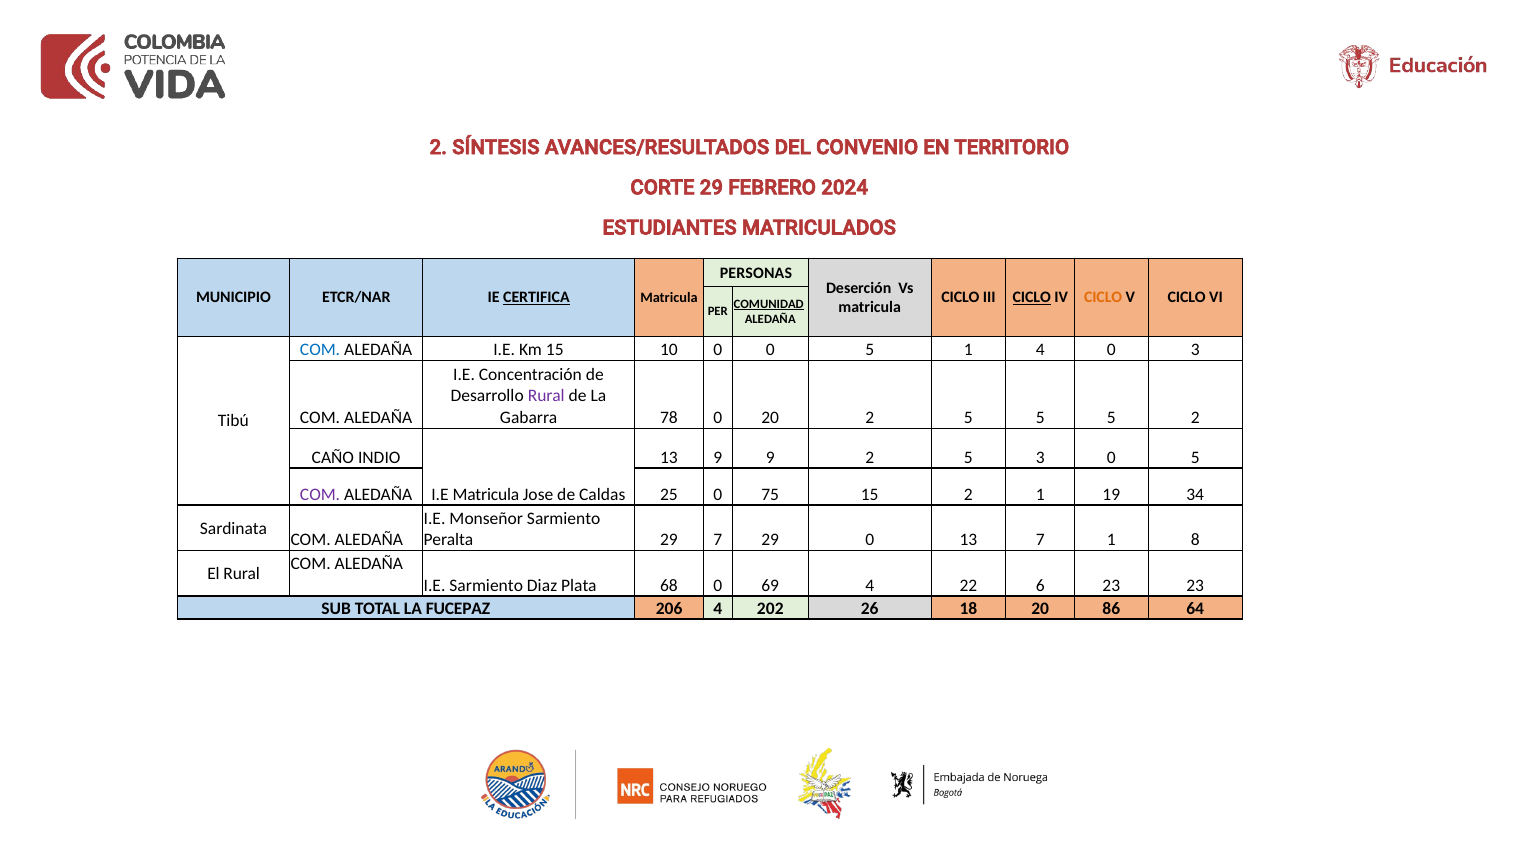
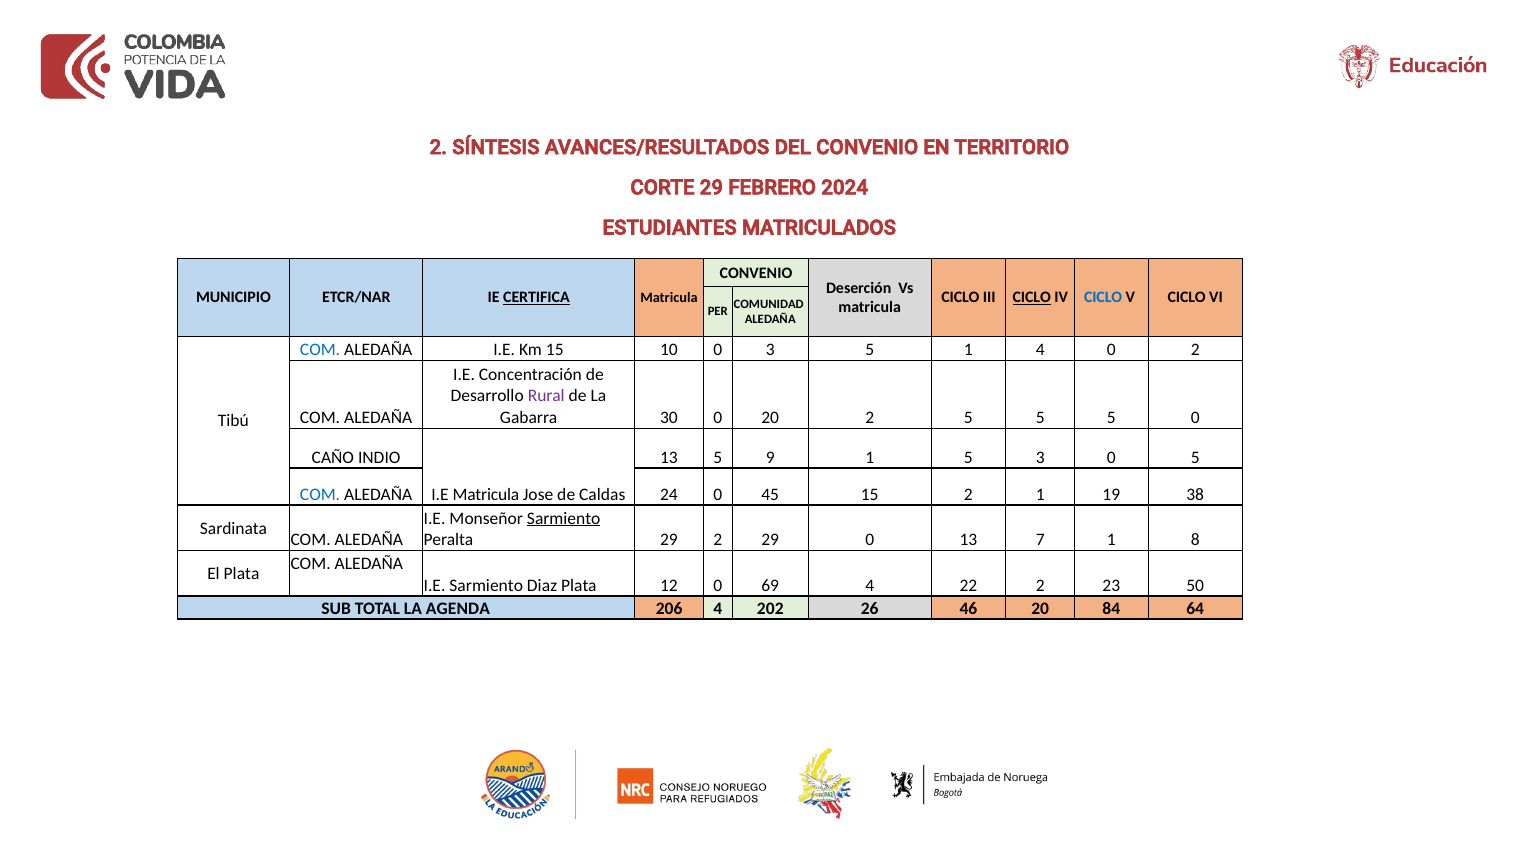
PERSONAS: PERSONAS -> CONVENIO (756, 273)
CICLO colour: orange -> blue (1103, 298)
COMUNIDAD underline: present -> none (769, 304)
0 0: 0 -> 3 (770, 350)
0 3: 3 -> 2 (1195, 350)
78: 78 -> 30 (669, 418)
5 2: 2 -> 0 (1195, 418)
13 9: 9 -> 5 (718, 458)
9 2: 2 -> 1 (870, 458)
COM colour: purple -> blue (320, 495)
25: 25 -> 24 (669, 495)
75: 75 -> 45 (770, 495)
34: 34 -> 38 (1195, 495)
Sarmiento underline: none -> present (564, 519)
29 7: 7 -> 2 (718, 540)
El Rural: Rural -> Plata (242, 574)
68: 68 -> 12 (669, 586)
22 6: 6 -> 2 (1040, 586)
23 23: 23 -> 50 (1195, 586)
FUCEPAZ: FUCEPAZ -> AGENDA (458, 609)
18: 18 -> 46 (968, 609)
86: 86 -> 84 (1111, 609)
